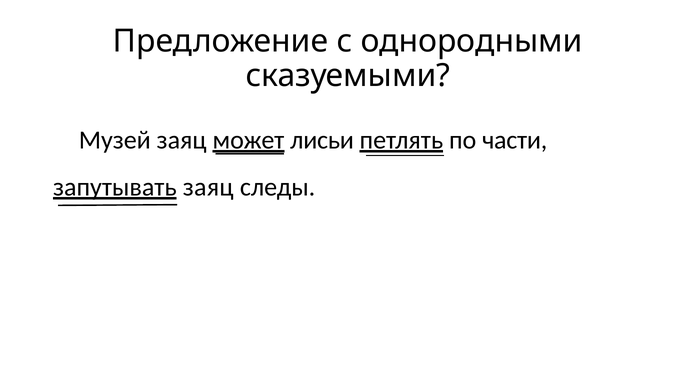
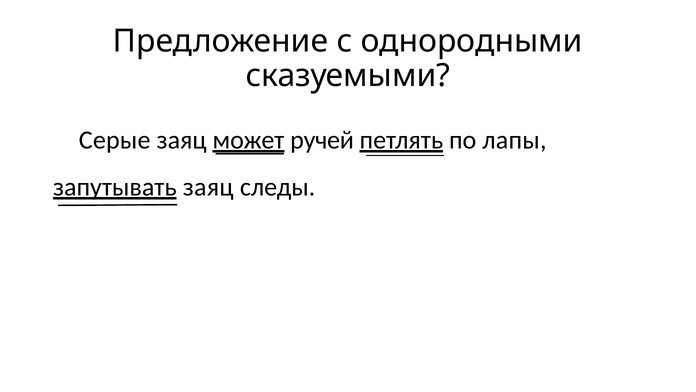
Музей: Музей -> Серые (115, 140)
лисьи: лисьи -> ручей (322, 140)
части: части -> лапы (514, 140)
